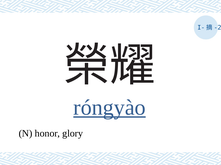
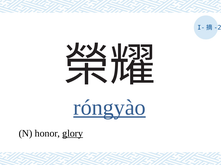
glory underline: none -> present (73, 134)
